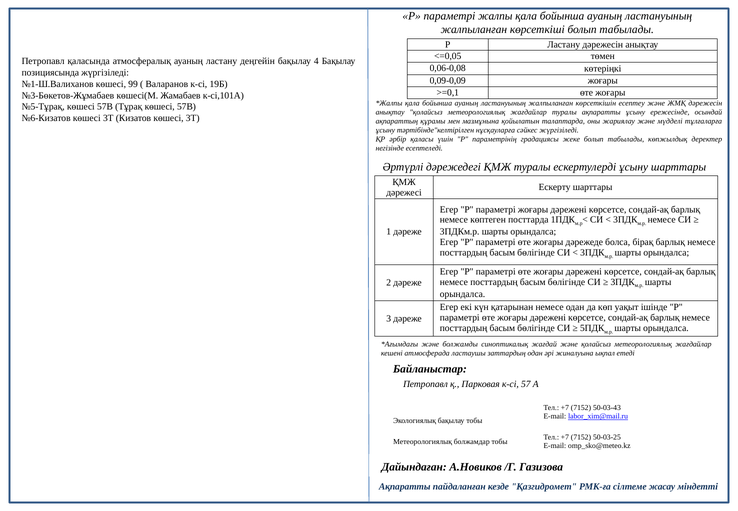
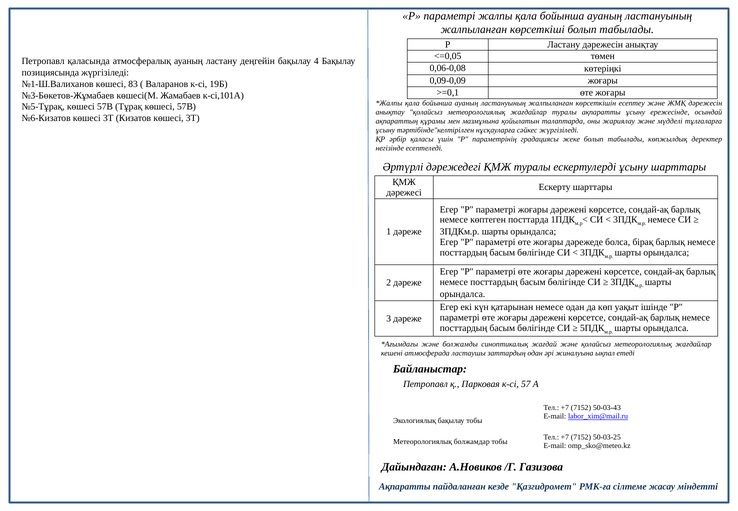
99: 99 -> 83 (133, 84)
